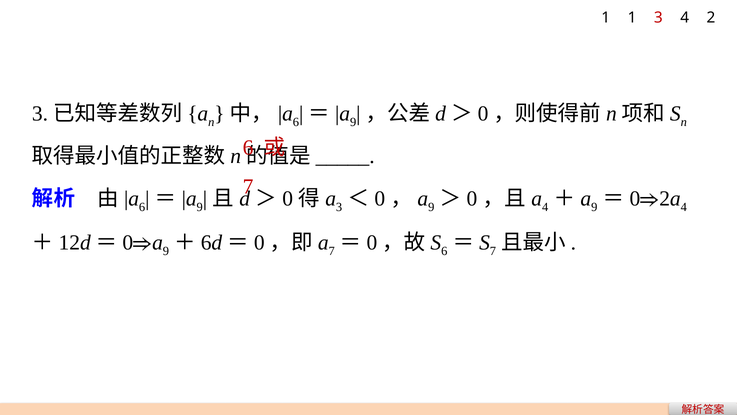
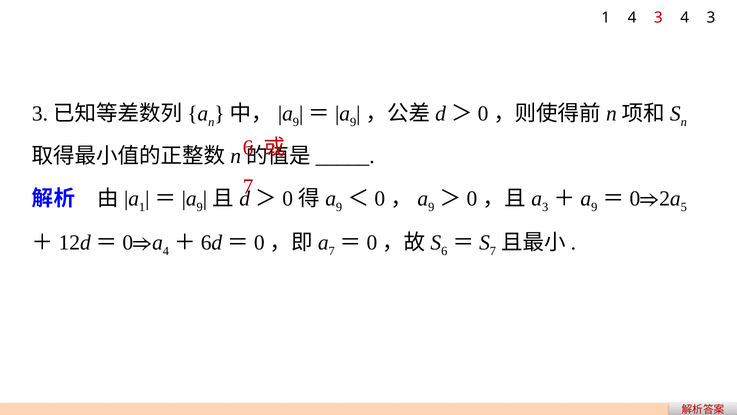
1 1: 1 -> 4 (632, 17)
3 4 2: 2 -> 3 (711, 17)
6: 6 -> 9 (296, 122)
4: 4 -> 5 (684, 207)
6: 6 -> 1 (142, 207)
3: 3 -> 9 (339, 207)
4: 4 -> 3 (545, 207)
9: 9 -> 4 (166, 251)
